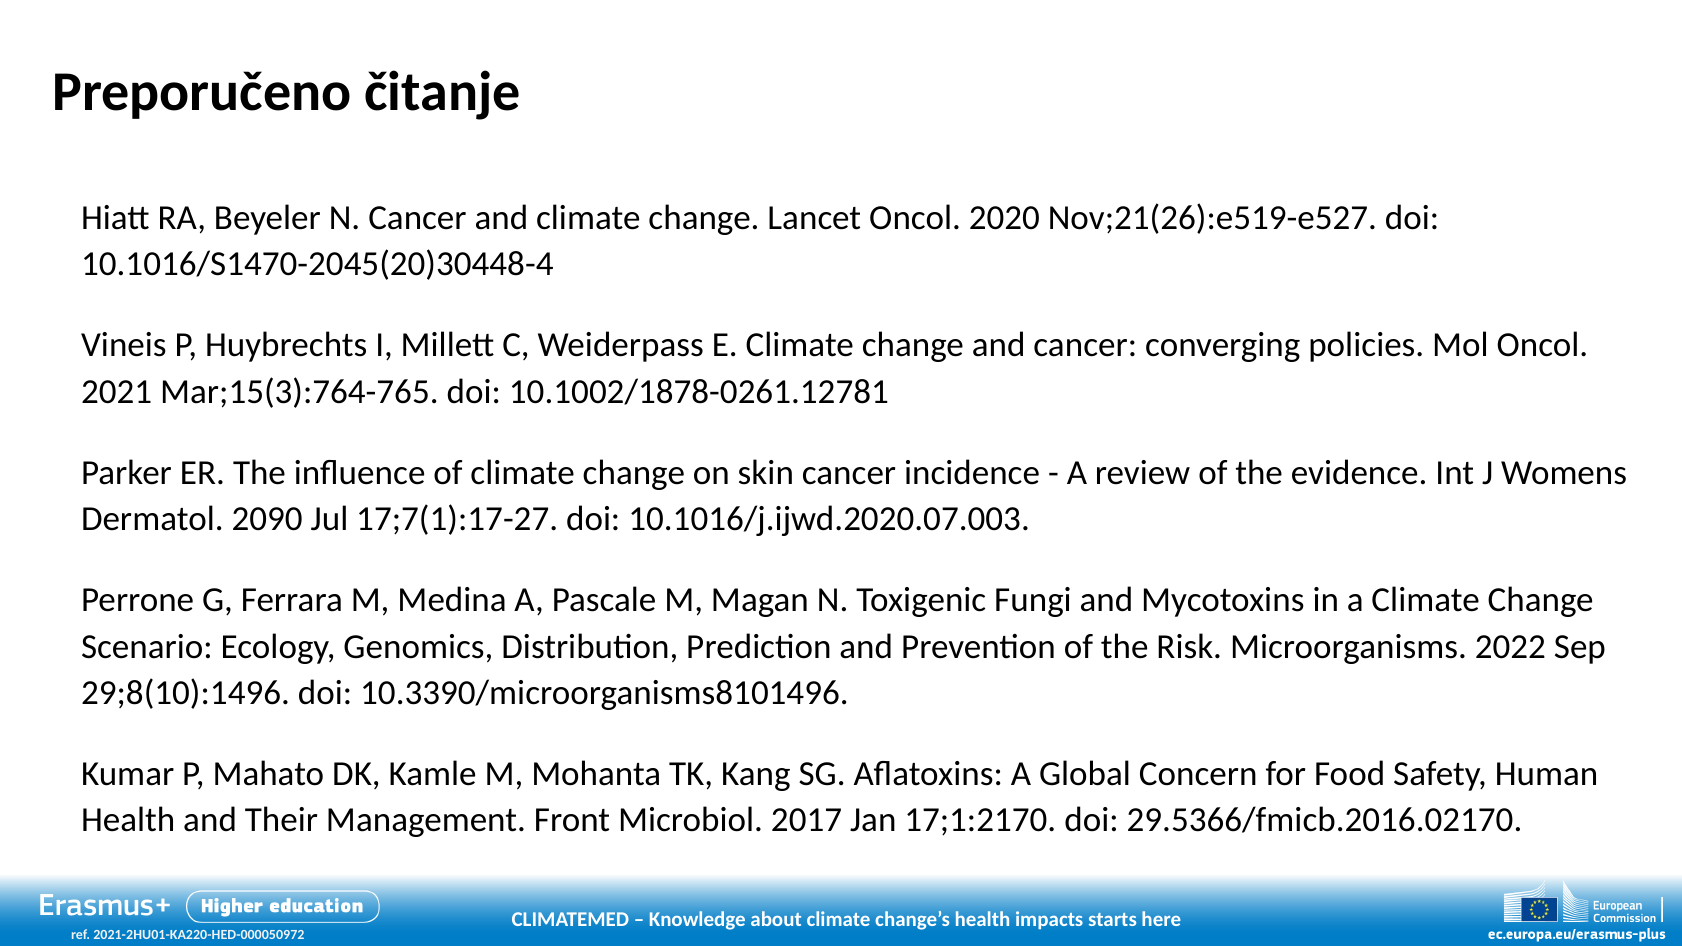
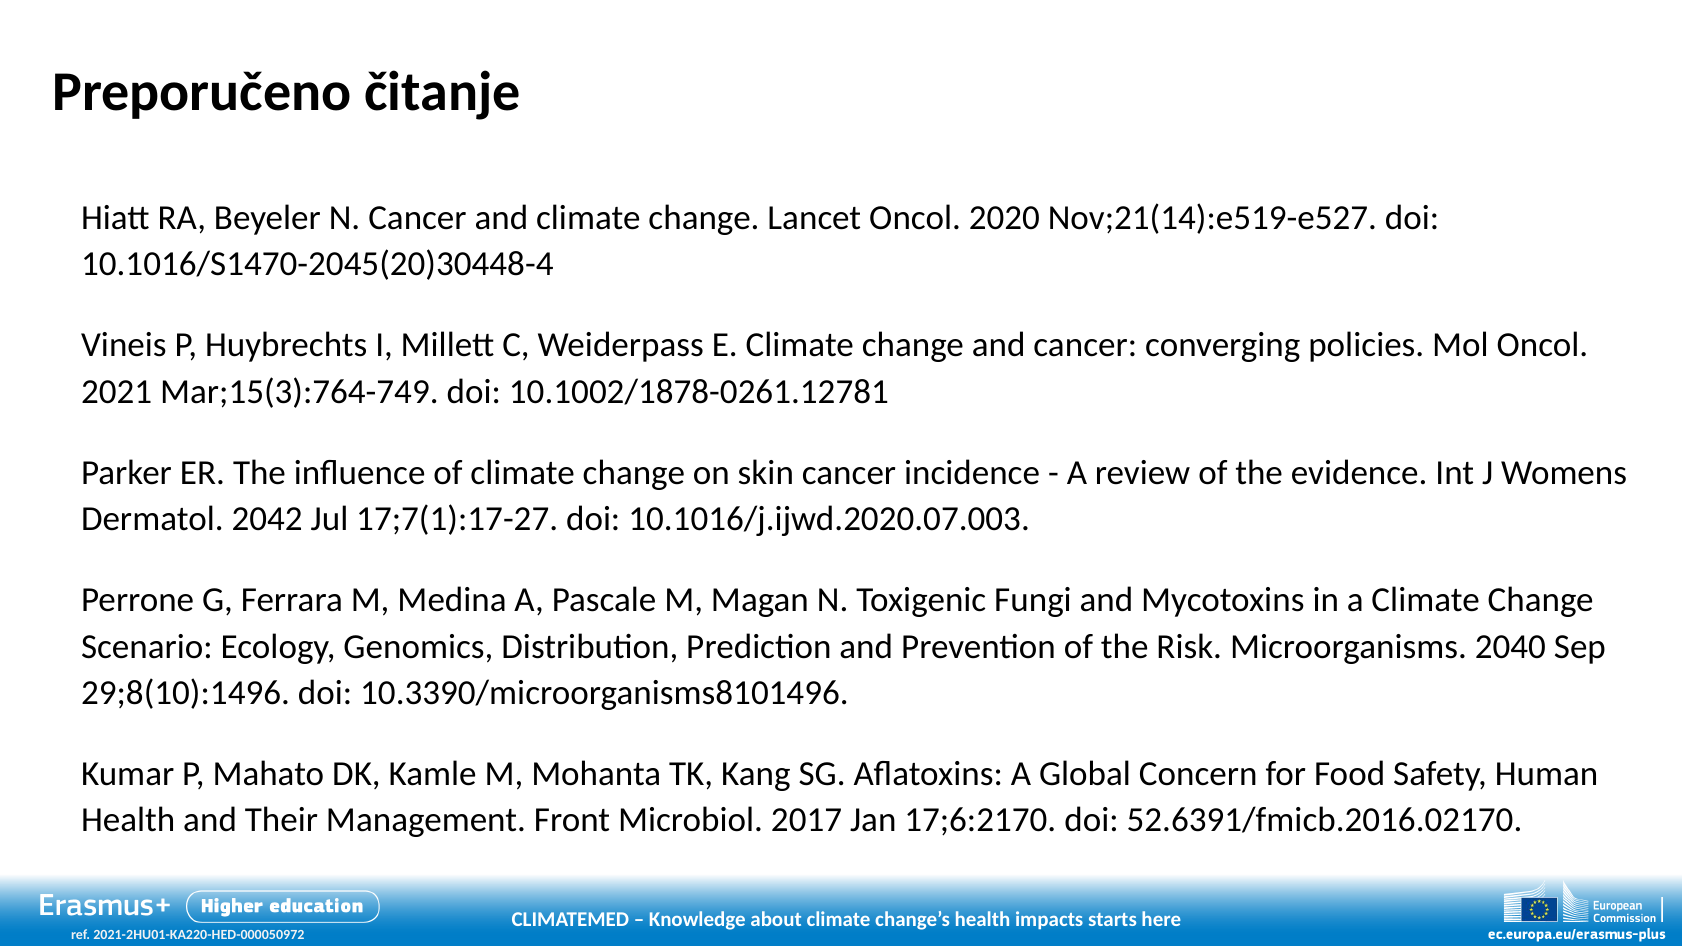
Nov;21(26):e519-e527: Nov;21(26):e519-e527 -> Nov;21(14):e519-e527 (1212, 218)
Mar;15(3):764-765: Mar;15(3):764-765 -> Mar;15(3):764-749 (299, 392)
2090: 2090 -> 2042 (267, 519)
2022: 2022 -> 2040 (1510, 647)
17;1:2170: 17;1:2170 -> 17;6:2170 (980, 820)
29.5366/fmicb.2016.02170: 29.5366/fmicb.2016.02170 -> 52.6391/fmicb.2016.02170 (1324, 820)
